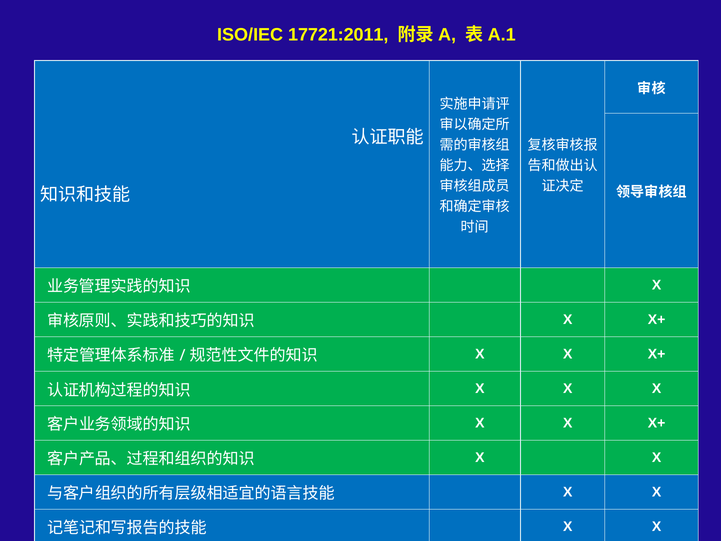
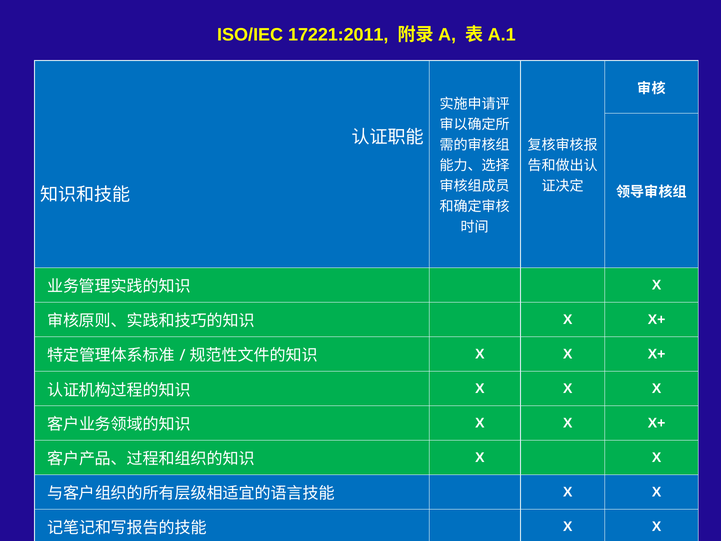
17721:2011: 17721:2011 -> 17221:2011 (338, 35)
